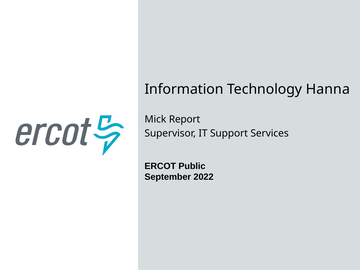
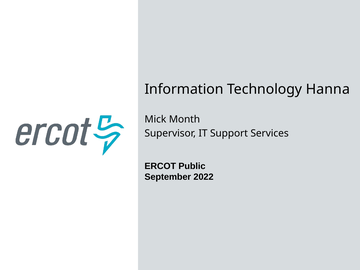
Report: Report -> Month (184, 119)
